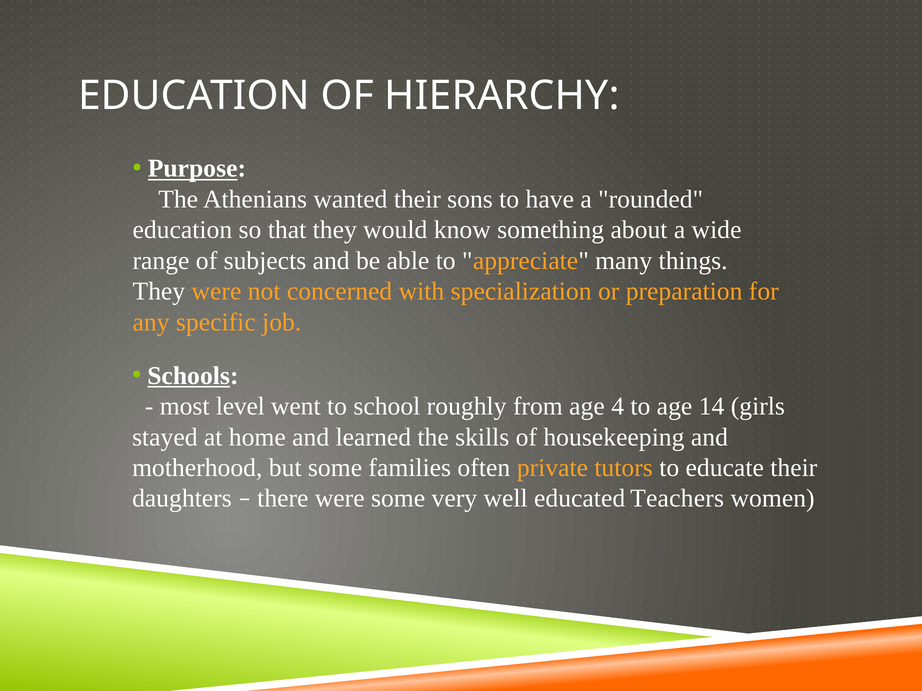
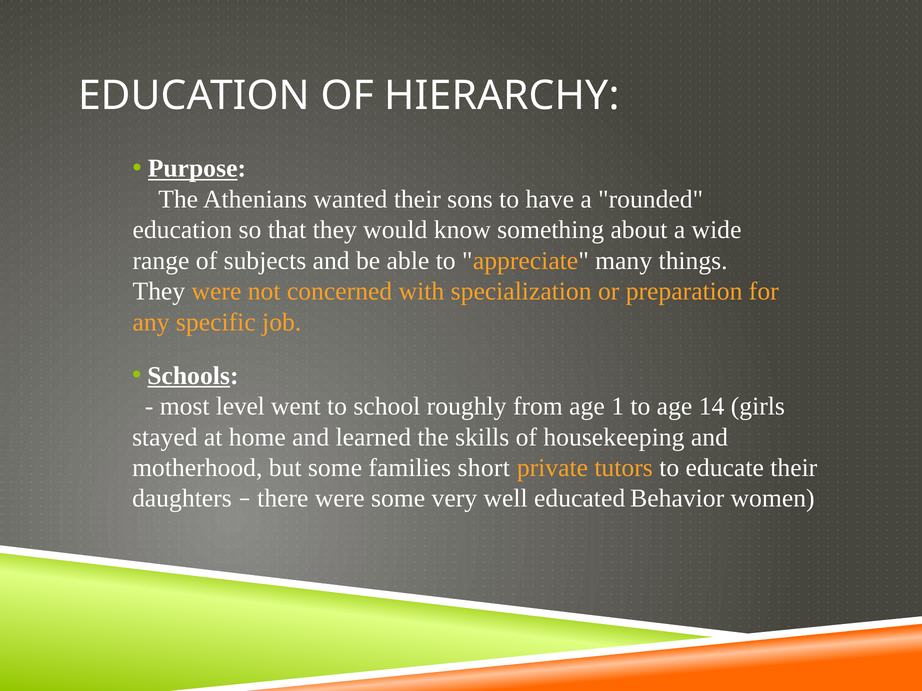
4: 4 -> 1 (618, 407)
often: often -> short (484, 468)
Teachers: Teachers -> Behavior (677, 499)
